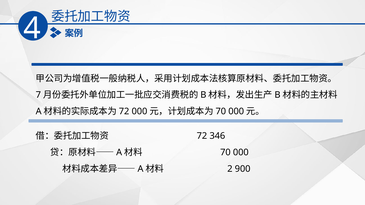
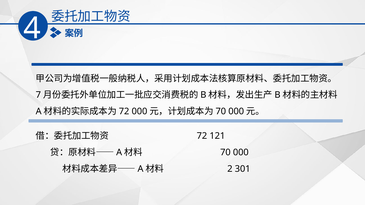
346: 346 -> 121 (217, 136)
900: 900 -> 301 (243, 169)
